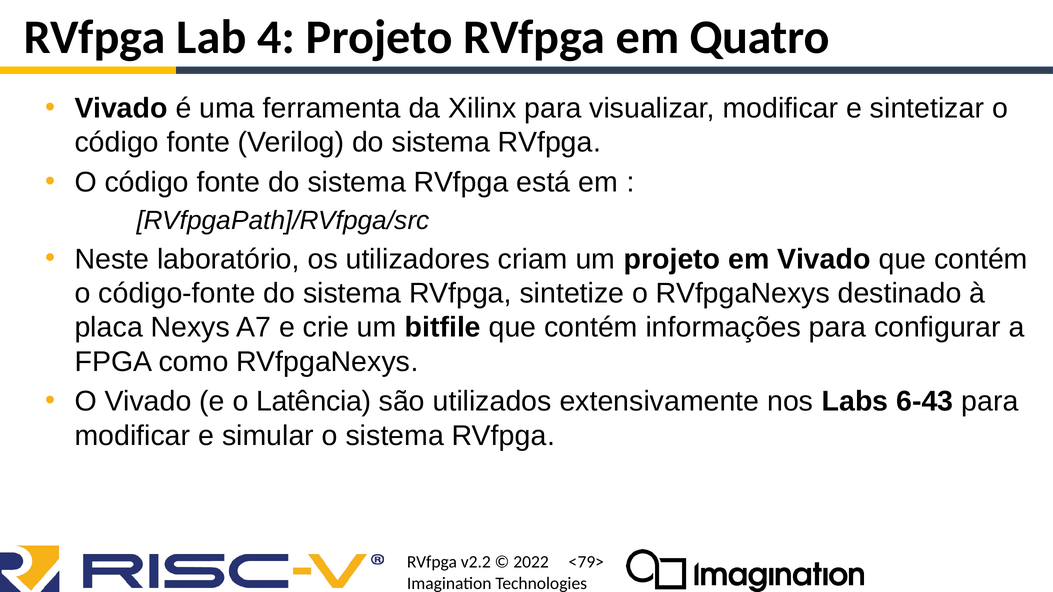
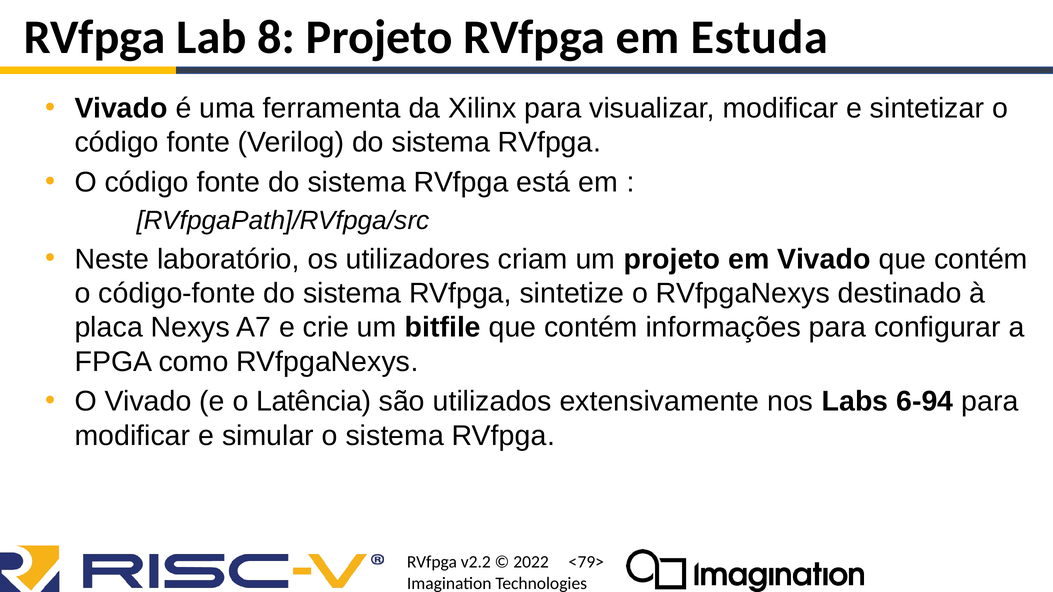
4: 4 -> 8 (276, 37)
Quatro: Quatro -> Estuda (759, 37)
6-43: 6-43 -> 6-94 (925, 402)
